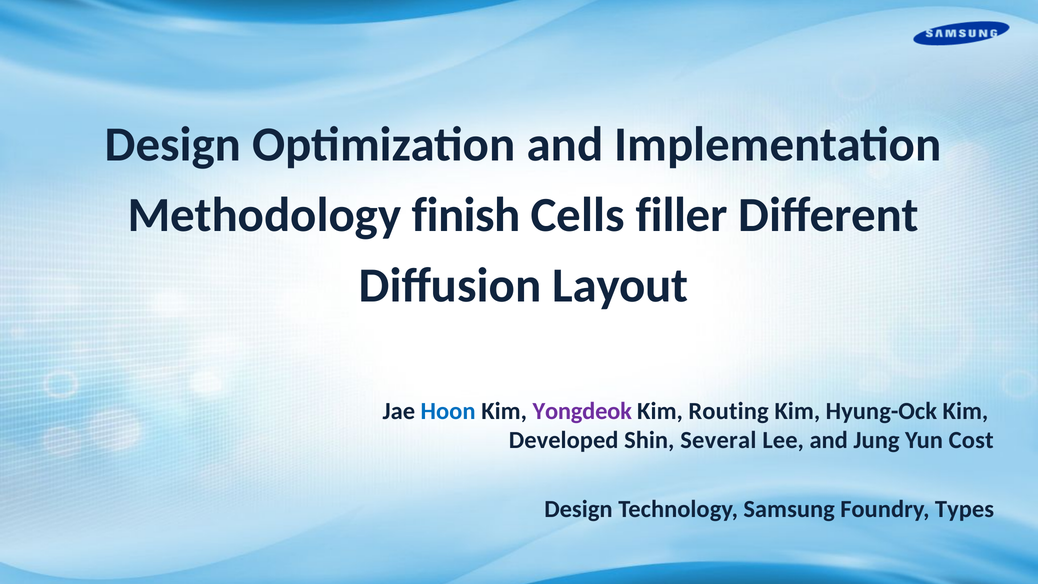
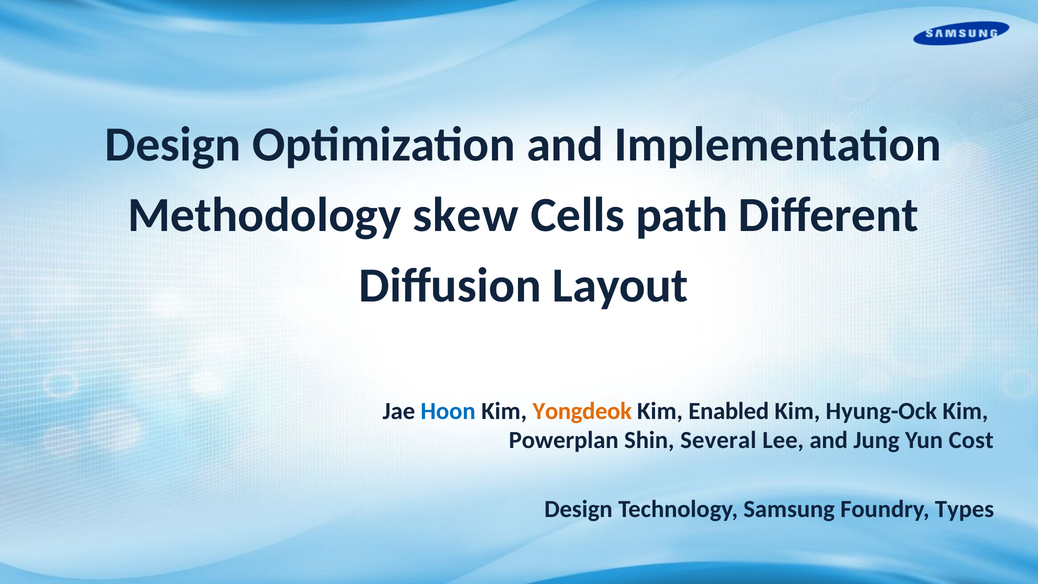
finish: finish -> skew (466, 215)
filler: filler -> path (682, 215)
Yongdeok colour: purple -> orange (582, 411)
Routing: Routing -> Enabled (729, 411)
Developed: Developed -> Powerplan (564, 440)
